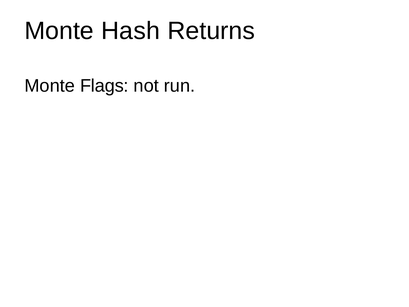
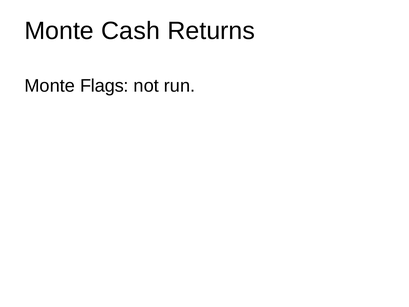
Hash: Hash -> Cash (131, 31)
